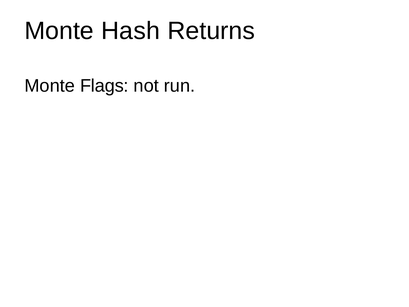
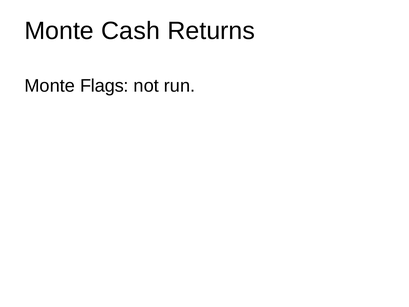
Hash: Hash -> Cash (131, 31)
